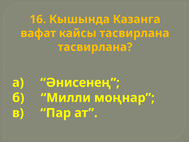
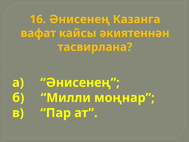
16 Кышында: Кышында -> Әнисенең (79, 19)
кайсы тасвирлана: тасвирлана -> әкиятеннән (134, 33)
